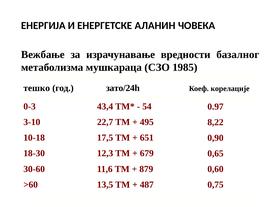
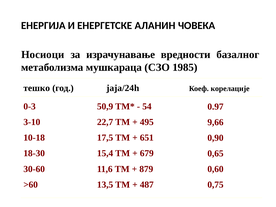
Вежбање: Вежбање -> Носиоци (43, 55)
зато/24h: зато/24h -> јаја/24h (123, 88)
43,4: 43,4 -> 50,9 (105, 106)
8,22: 8,22 -> 9,66 (215, 122)
12,3: 12,3 -> 15,4 (105, 153)
